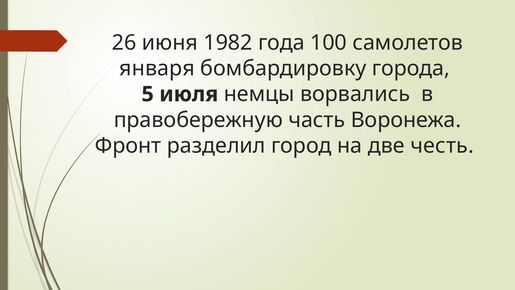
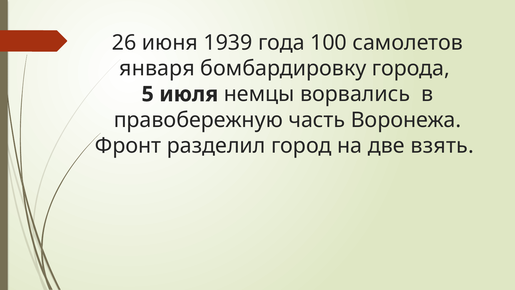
1982: 1982 -> 1939 (228, 43)
честь: честь -> взять (442, 146)
